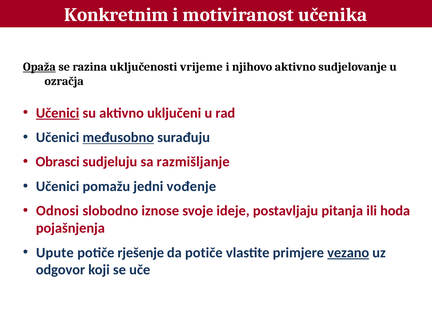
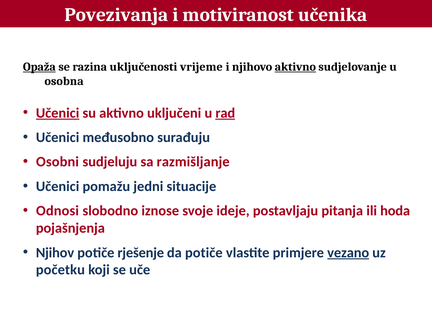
Konkretnim: Konkretnim -> Povezivanja (116, 15)
aktivno underline: none -> present (295, 67)
ozračja: ozračja -> osobna (64, 81)
rad underline: none -> present (225, 113)
međusobno underline: present -> none (118, 137)
Obrasci: Obrasci -> Osobni (57, 162)
vođenje: vođenje -> situacije (191, 186)
Upute: Upute -> Njihov (55, 253)
odgovor: odgovor -> početku (60, 270)
